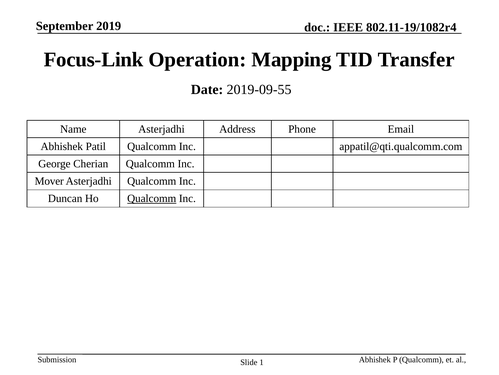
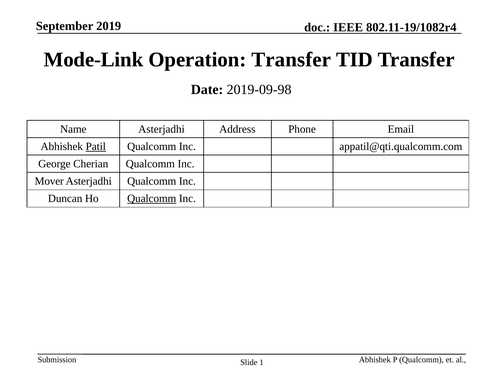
Focus-Link: Focus-Link -> Mode-Link (94, 59)
Operation Mapping: Mapping -> Transfer (291, 59)
2019-09-55: 2019-09-55 -> 2019-09-98 (259, 89)
Patil underline: none -> present (96, 146)
